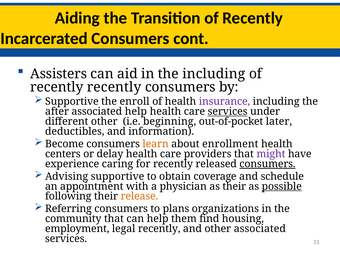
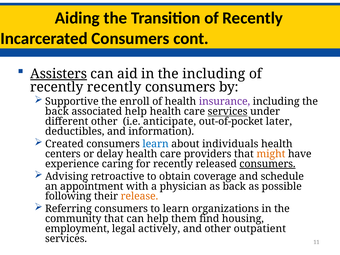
Assisters underline: none -> present (59, 74)
after: after -> back (57, 112)
beginning: beginning -> anticipate (170, 122)
Become: Become -> Created (64, 144)
learn colour: orange -> blue (156, 144)
enrollment: enrollment -> individuals (230, 144)
might colour: purple -> orange (271, 154)
Advising supportive: supportive -> retroactive (118, 176)
as their: their -> back (234, 186)
possible underline: present -> none (282, 186)
to plans: plans -> learn (176, 209)
legal recently: recently -> actively (159, 229)
other associated: associated -> outpatient (260, 229)
